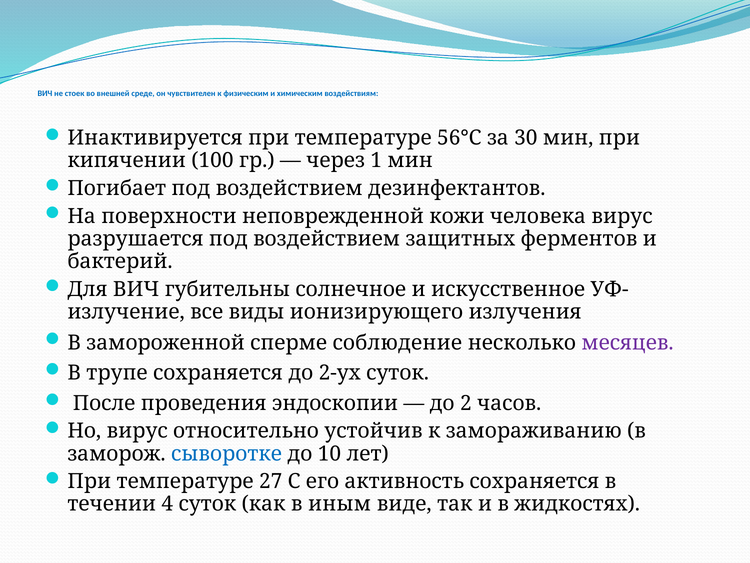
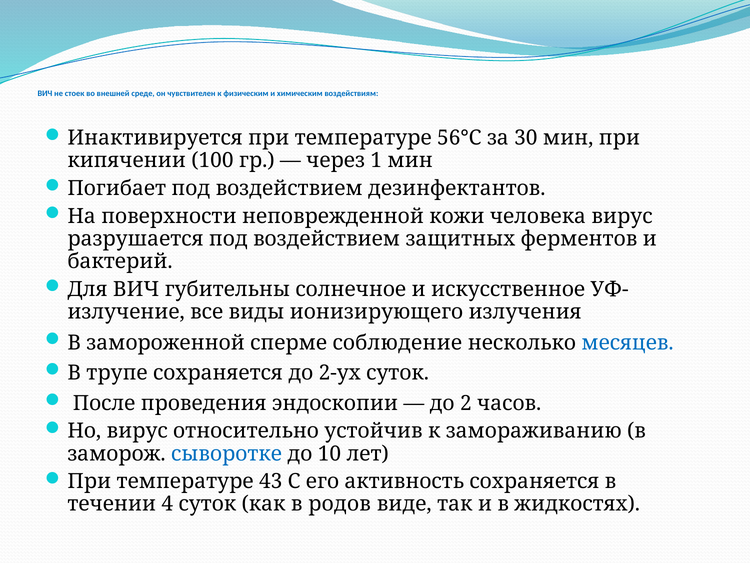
месяцев colour: purple -> blue (628, 342)
27: 27 -> 43 (271, 481)
иным: иным -> родов (340, 504)
